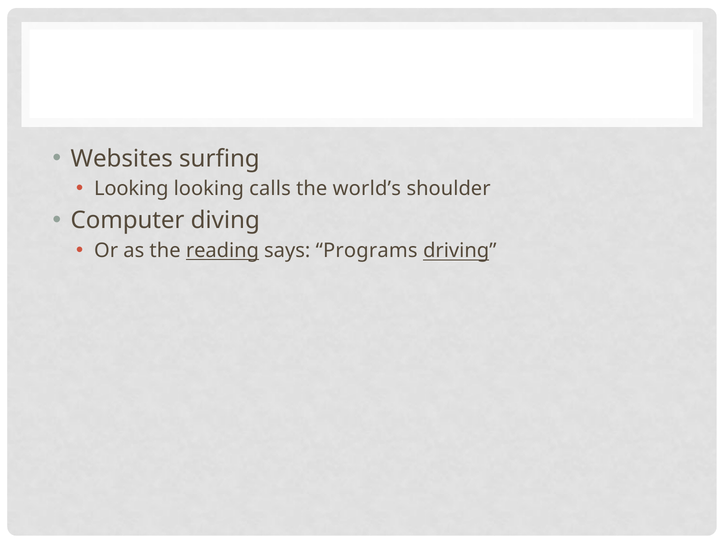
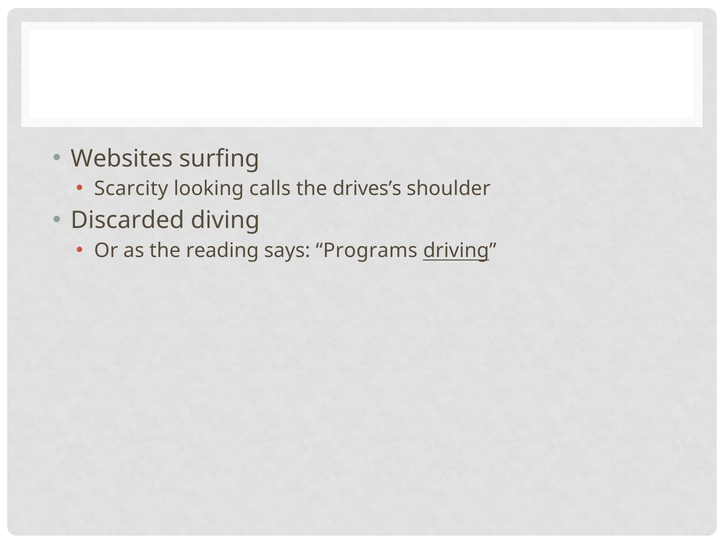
Looking: Looking -> Scarcity (131, 189)
world’s: world’s -> drives’s (367, 189)
Computer: Computer -> Discarded (127, 220)
reading underline: present -> none (222, 251)
